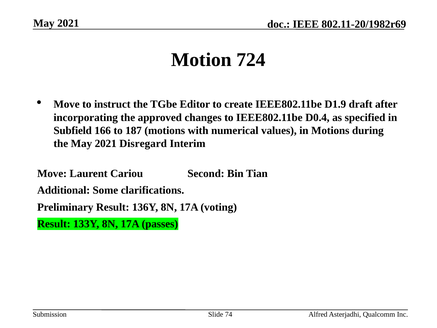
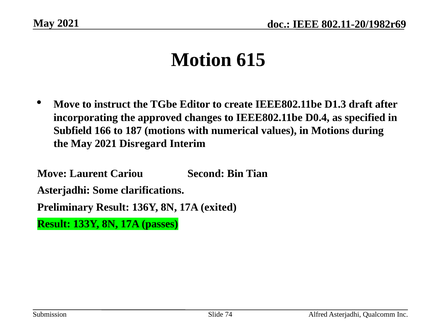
724: 724 -> 615 (251, 60)
D1.9: D1.9 -> D1.3 (335, 104)
Additional: Additional -> Asterjadhi (64, 190)
voting: voting -> exited (219, 207)
